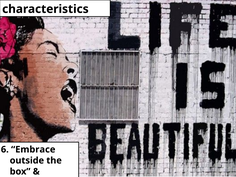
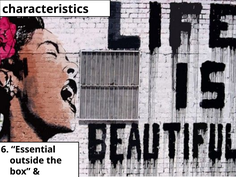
Embrace: Embrace -> Essential (33, 149)
